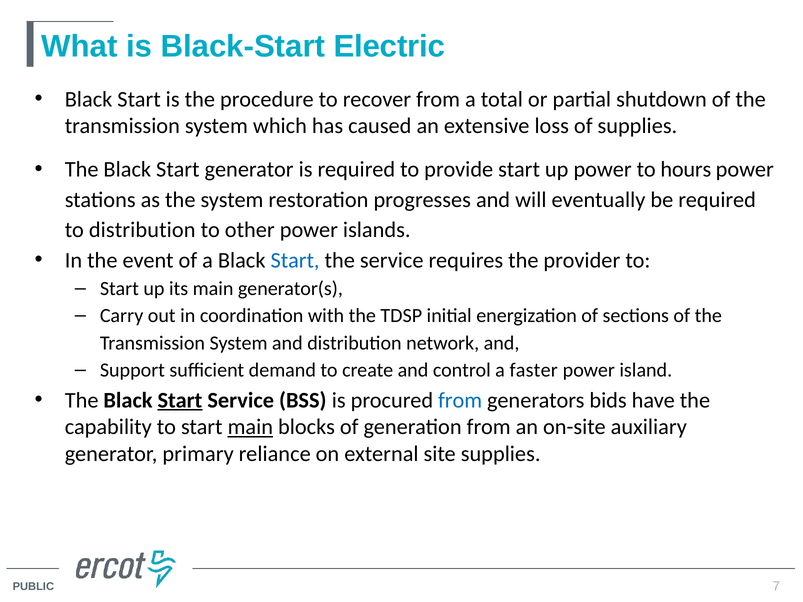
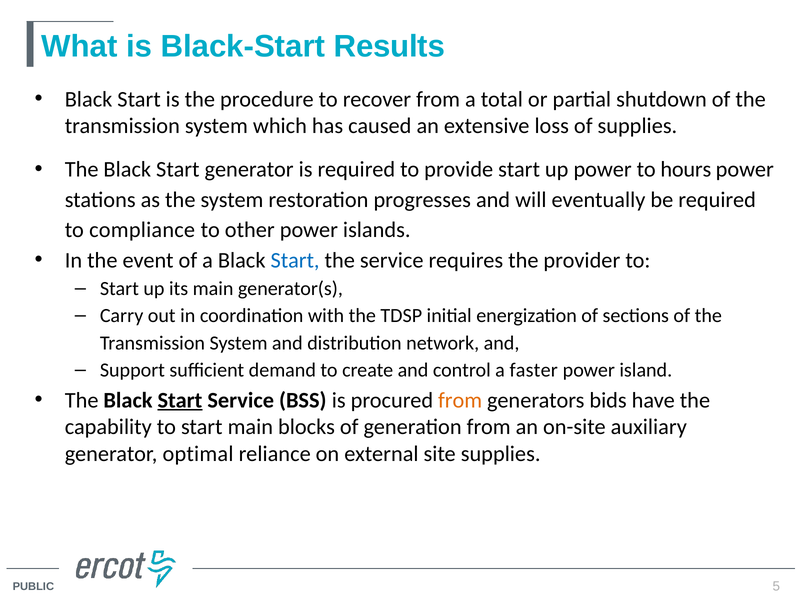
Electric: Electric -> Results (389, 46)
to distribution: distribution -> compliance (142, 230)
from colour: blue -> orange (460, 400)
main underline: present -> none (250, 427)
primary: primary -> optimal (198, 454)
7: 7 -> 5 (776, 586)
